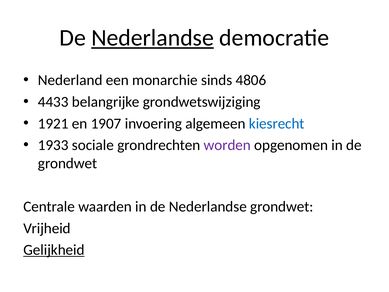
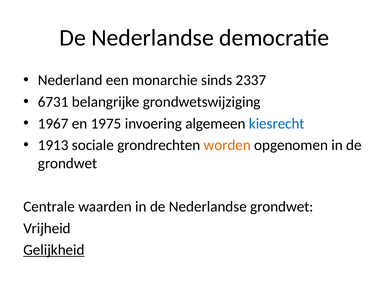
Nederlandse underline: present -> none (153, 38)
4806: 4806 -> 2337 (251, 80)
4433: 4433 -> 6731 (53, 102)
1921: 1921 -> 1967 (53, 123)
1907: 1907 -> 1975 (106, 123)
1933: 1933 -> 1913 (53, 145)
worden colour: purple -> orange (227, 145)
